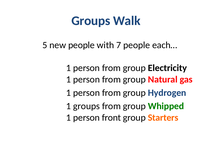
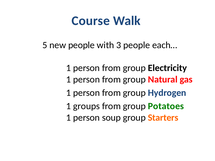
Groups: Groups -> Course (91, 21)
7: 7 -> 3 (119, 45)
Whipped: Whipped -> Potatoes (166, 106)
front: front -> soup (111, 118)
